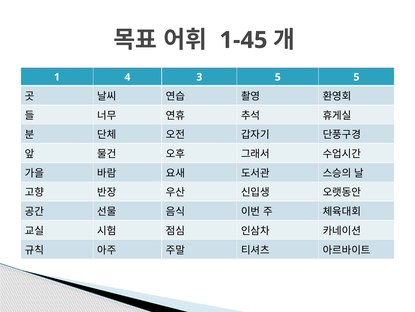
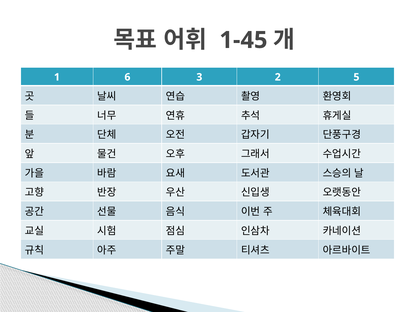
4: 4 -> 6 (127, 77)
3 5: 5 -> 2 (278, 77)
